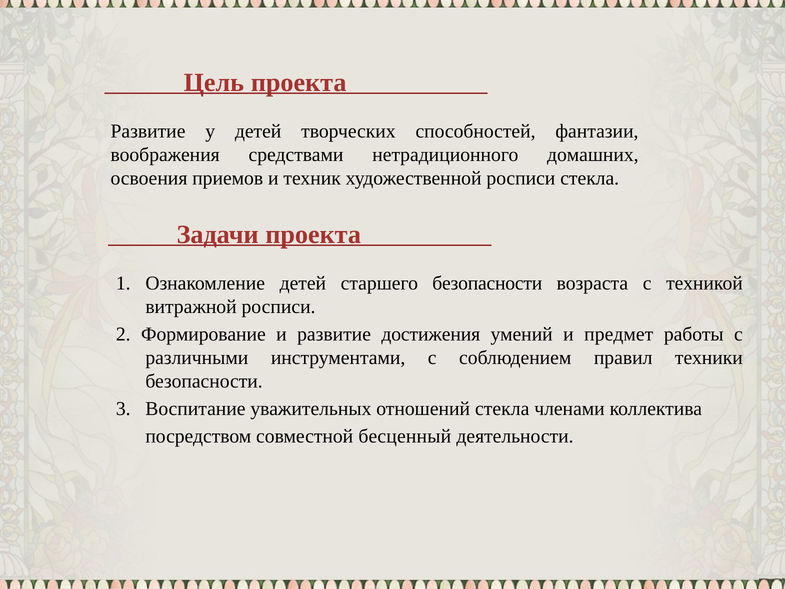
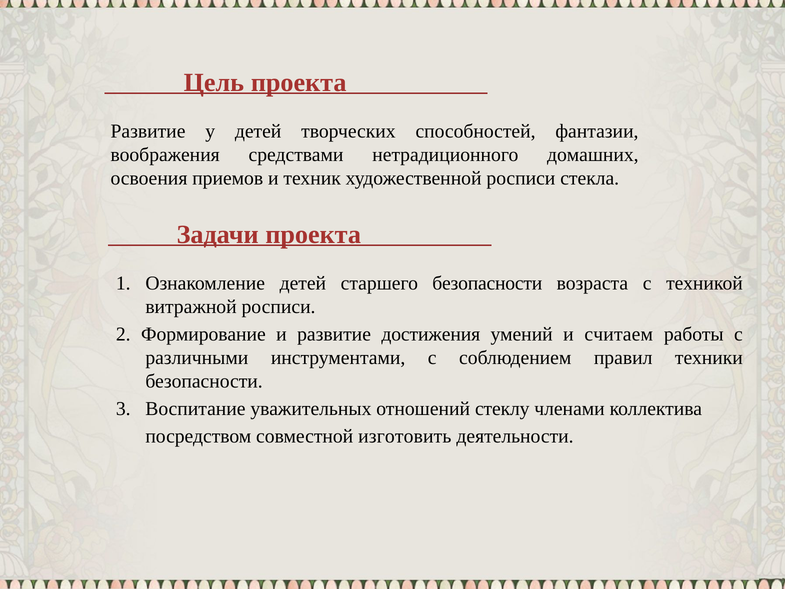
предмет: предмет -> считаем (619, 334)
отношений стекла: стекла -> стеклу (502, 409)
бесценный: бесценный -> изготовить (405, 436)
